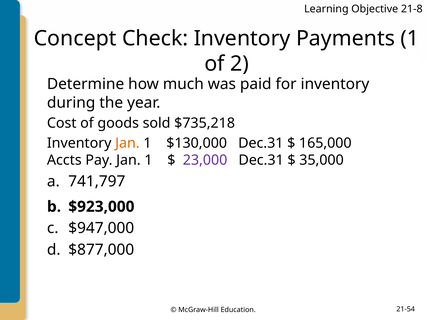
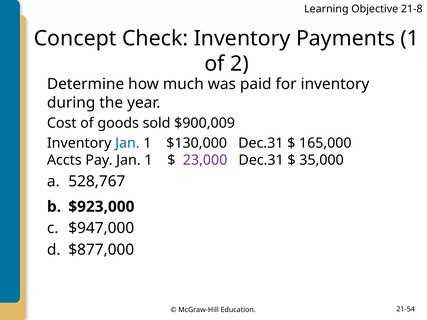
$735,218: $735,218 -> $900,009 (205, 123)
Jan colour: orange -> blue (127, 143)
741,797: 741,797 -> 528,767 (97, 182)
